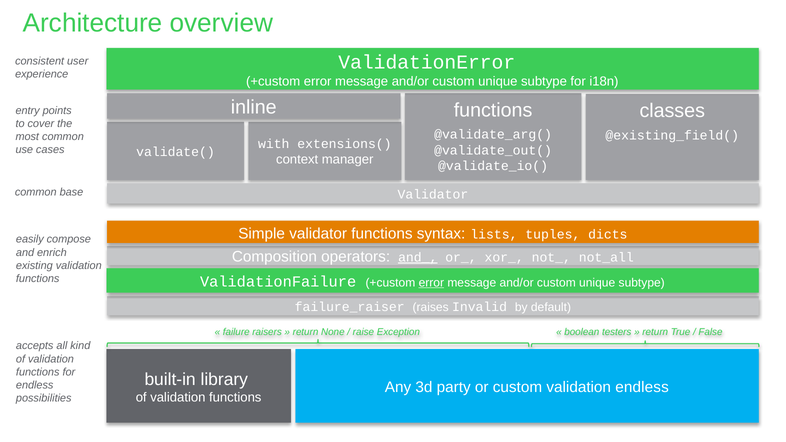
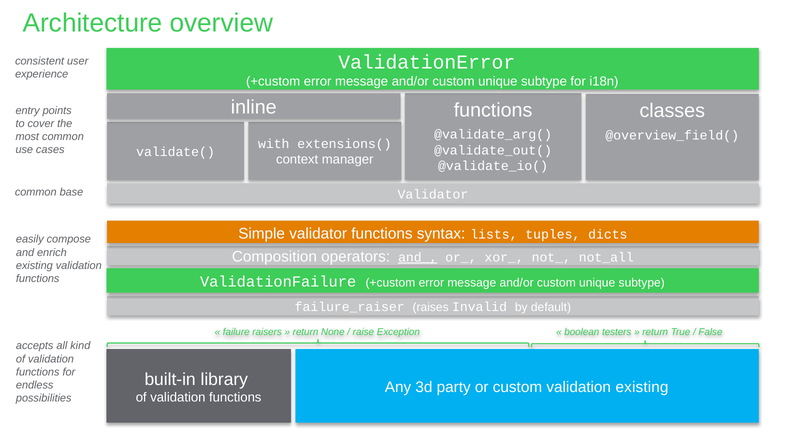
@existing_field(: @existing_field( -> @overview_field( (672, 135)
error underline: present -> none (431, 283)
validation endless: endless -> existing (642, 387)
